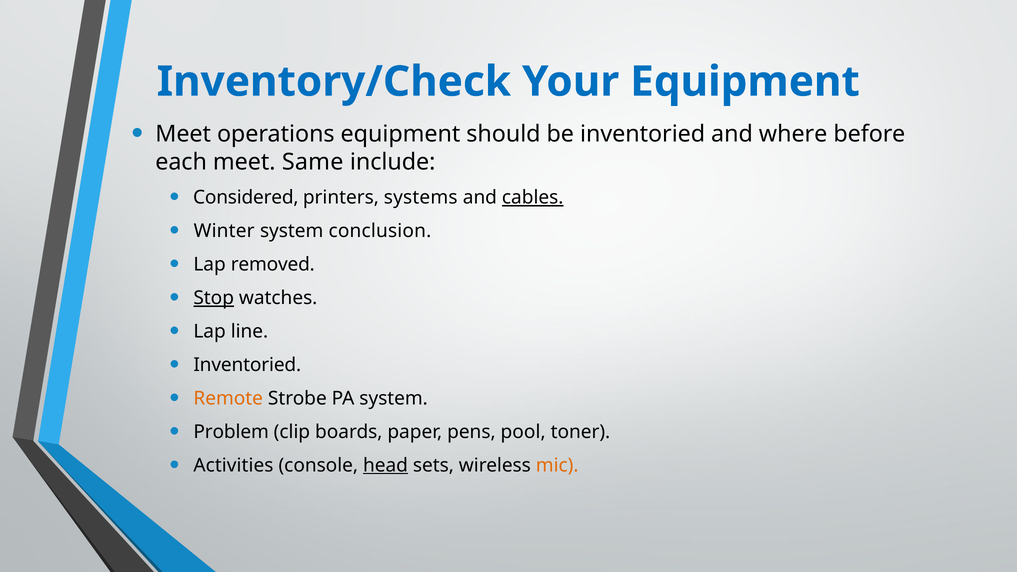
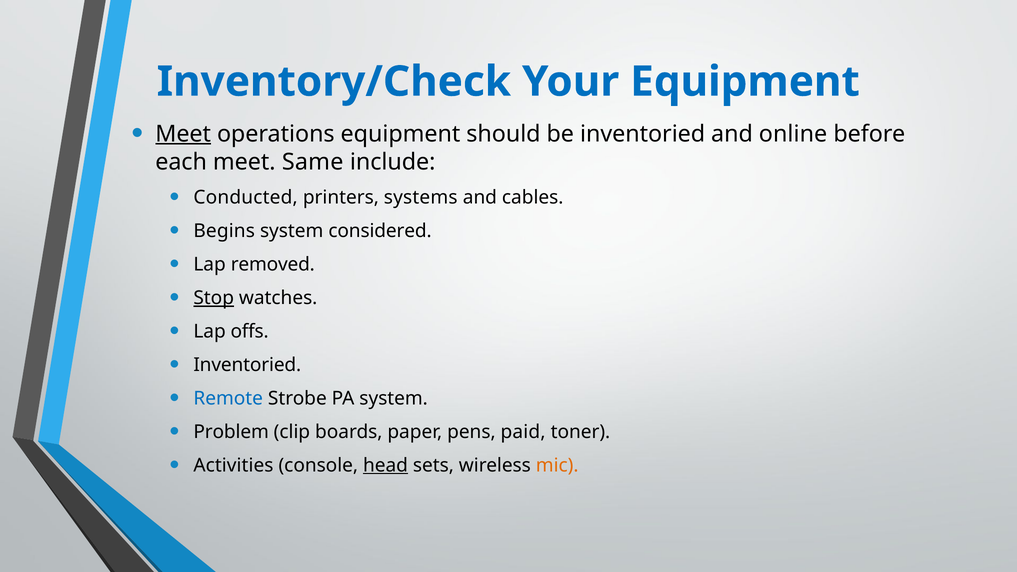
Meet underline: none -> present (183, 134)
where: where -> online (793, 134)
Considered: Considered -> Conducted (246, 198)
cables underline: present -> none (533, 198)
Winter: Winter -> Begins (224, 231)
conclusion: conclusion -> considered (380, 231)
line: line -> offs (250, 332)
Remote colour: orange -> blue (228, 399)
pool: pool -> paid (523, 432)
